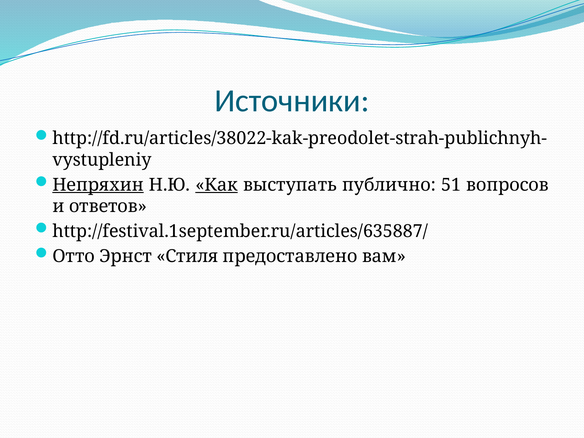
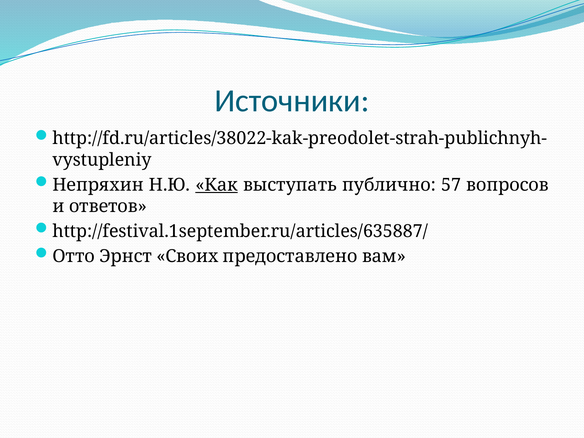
Непряхин underline: present -> none (98, 185)
51: 51 -> 57 (451, 185)
Стиля: Стиля -> Своих (187, 256)
